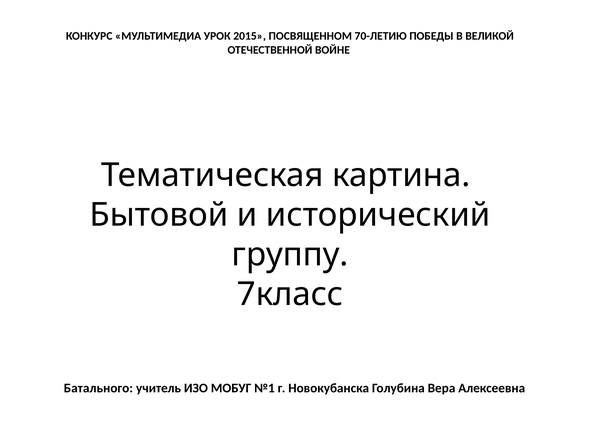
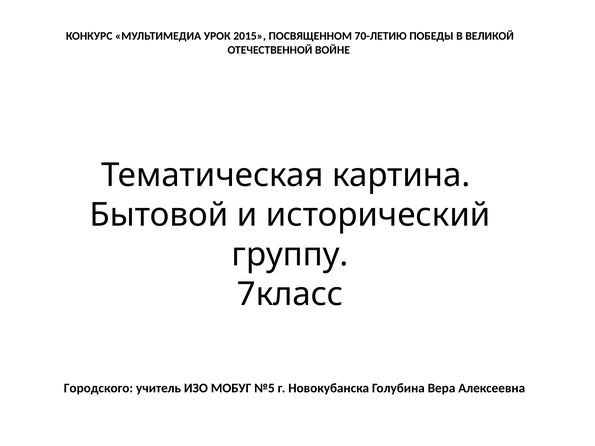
Батального: Батального -> Городского (98, 388)
№1: №1 -> №5 (264, 388)
